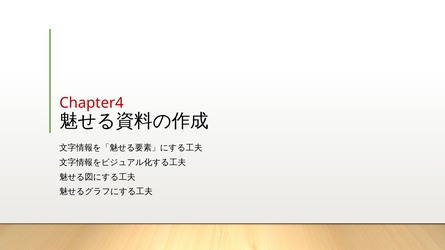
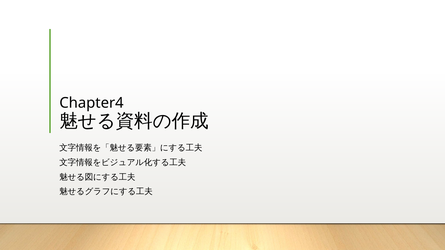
Chapter4 colour: red -> black (92, 103)
